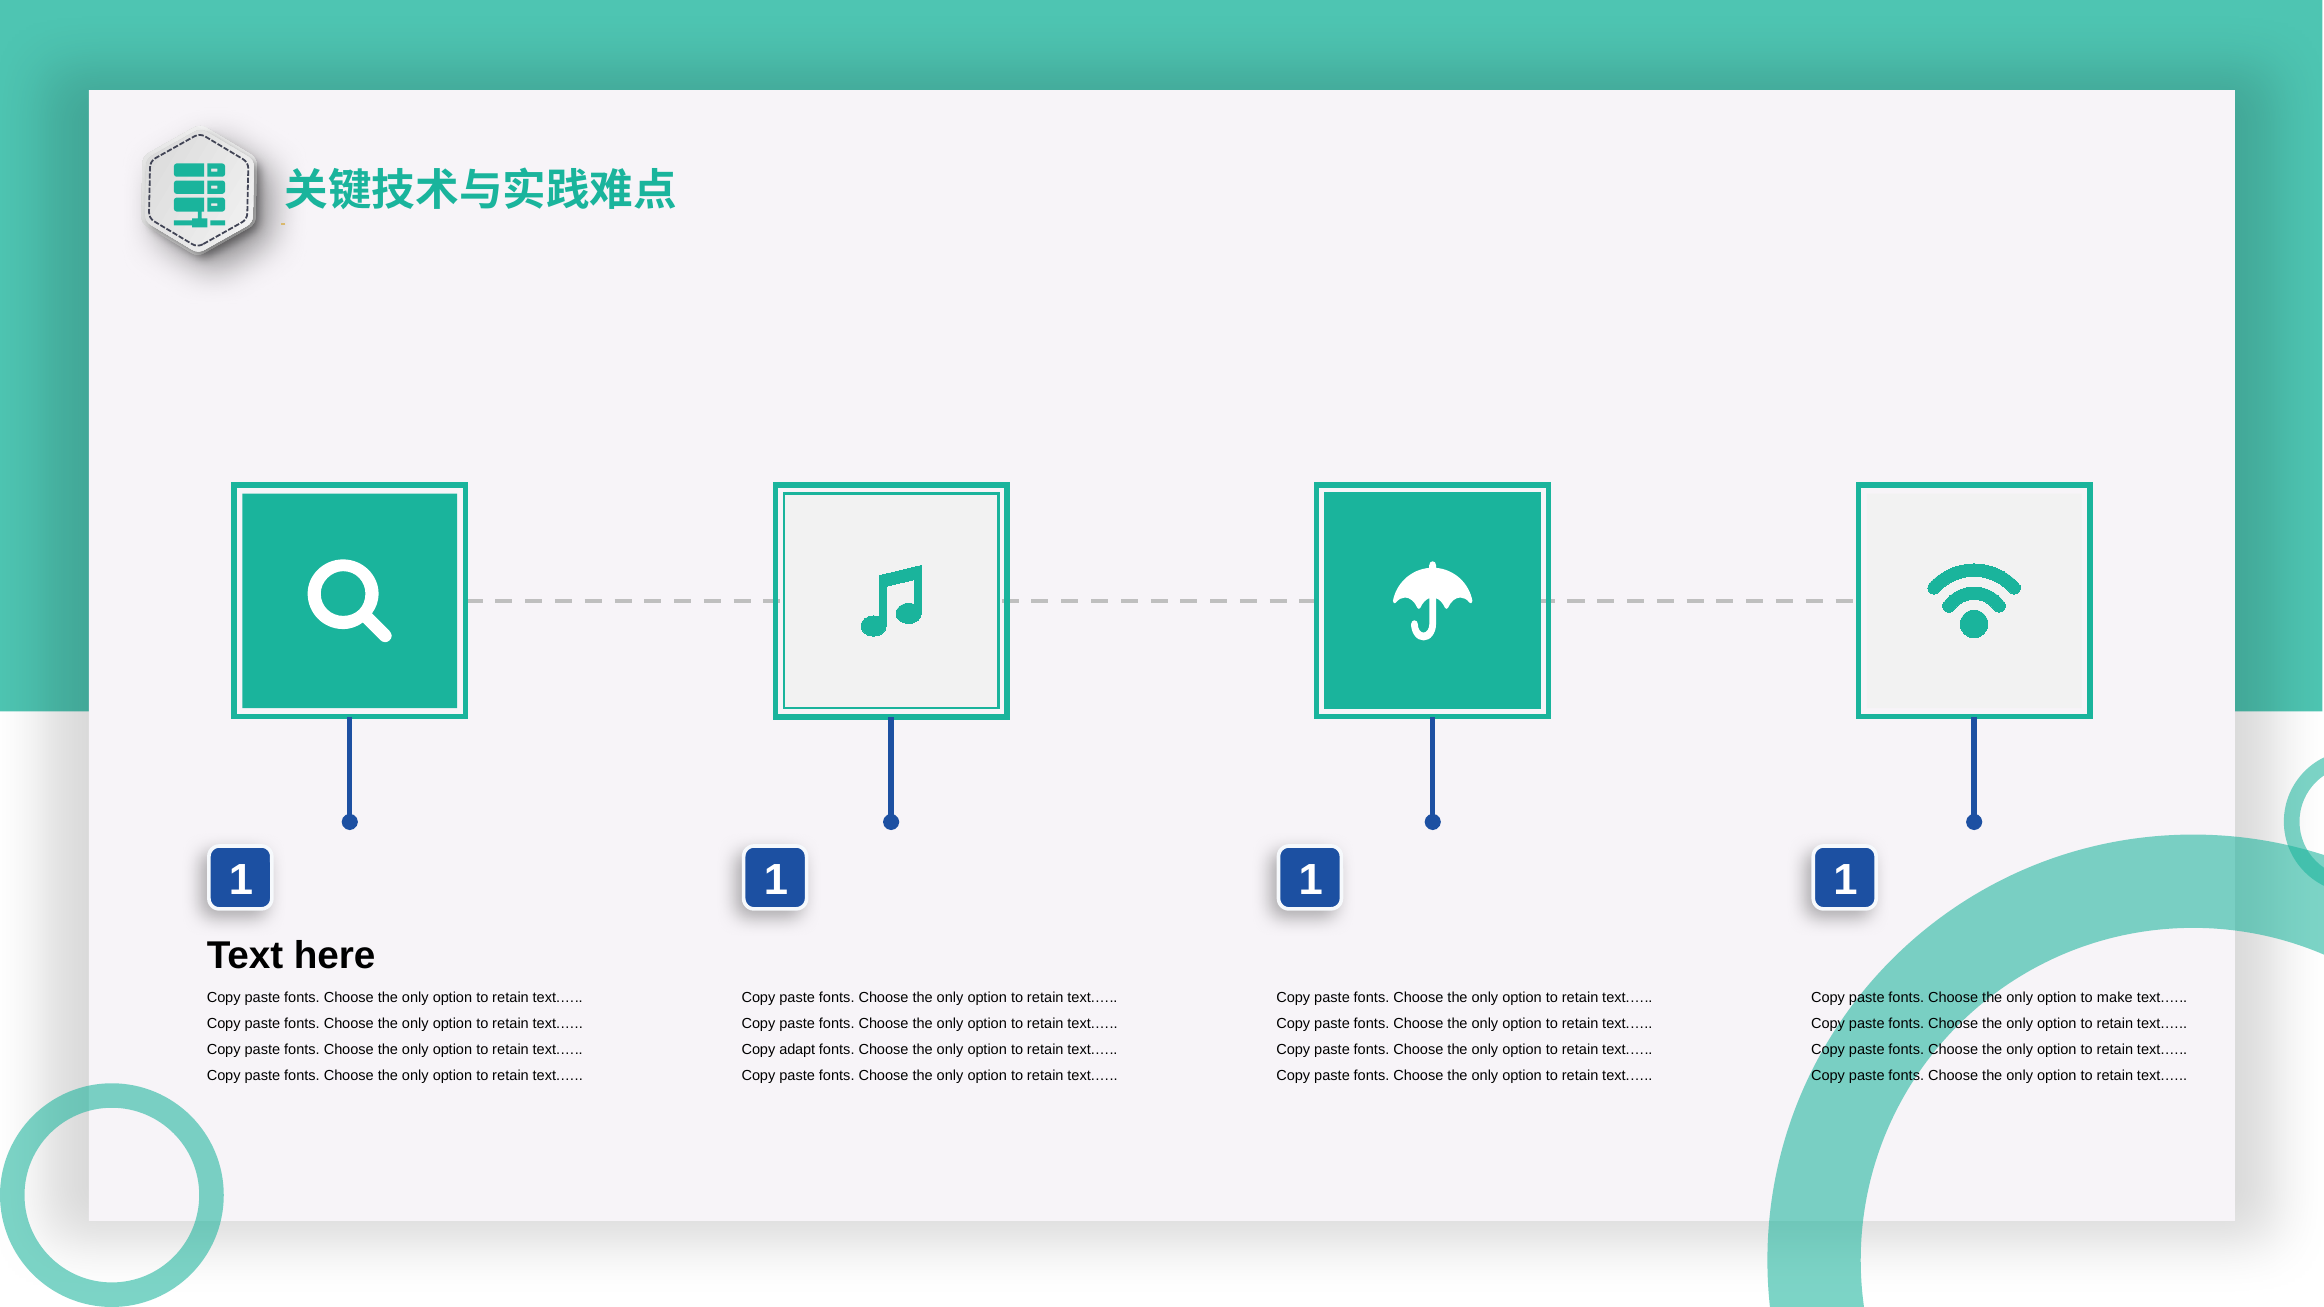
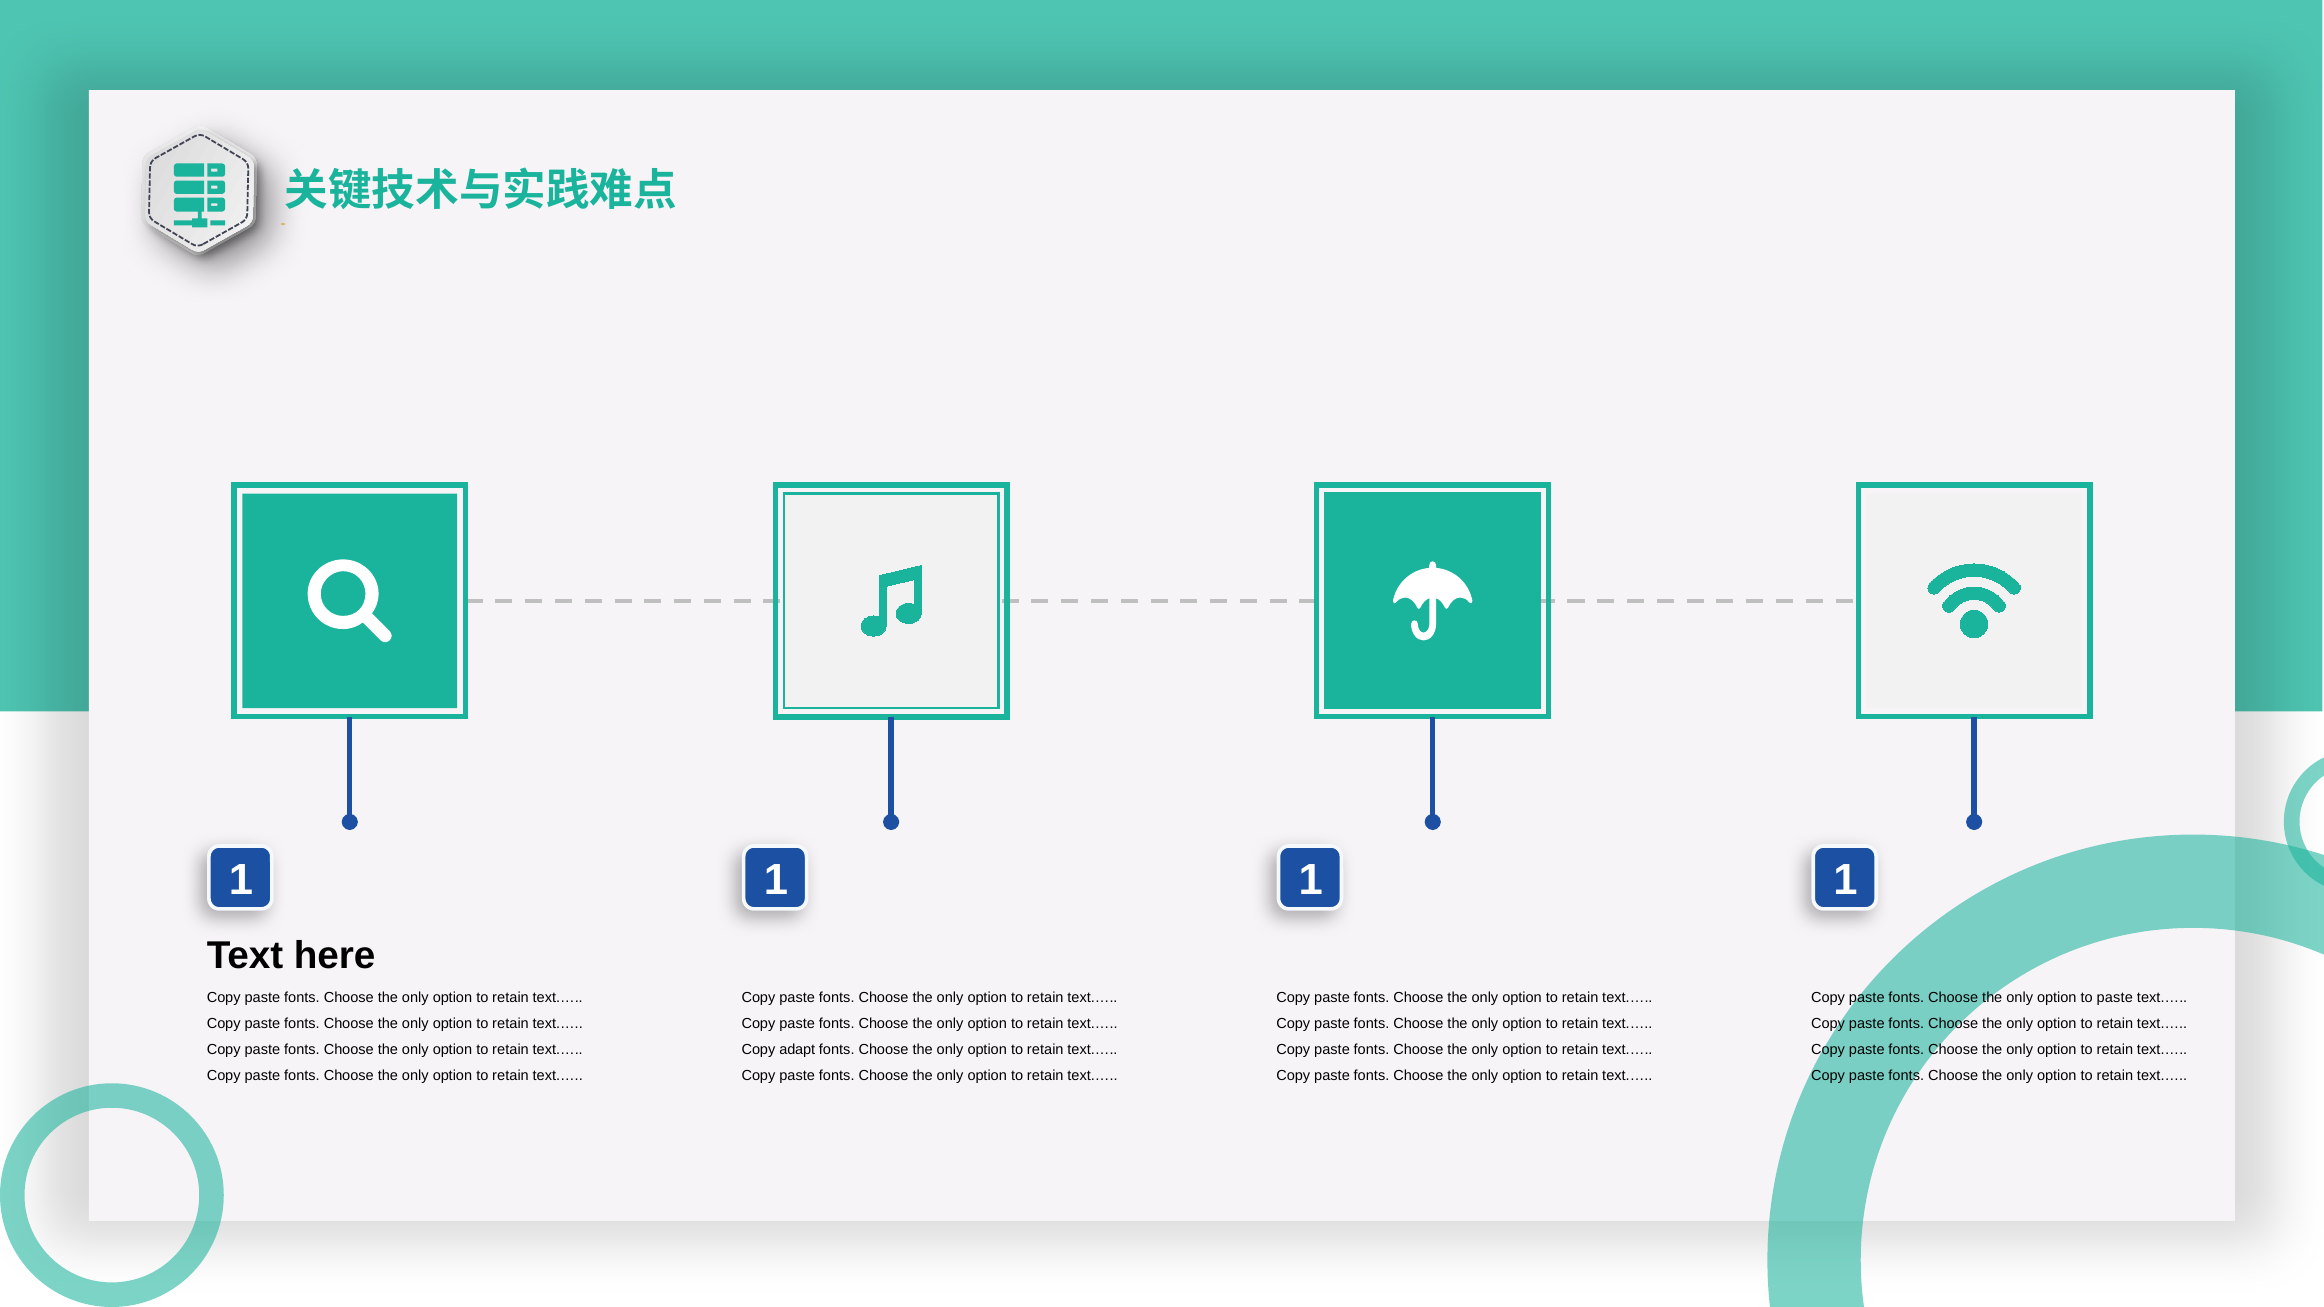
to make: make -> paste (2115, 998)
